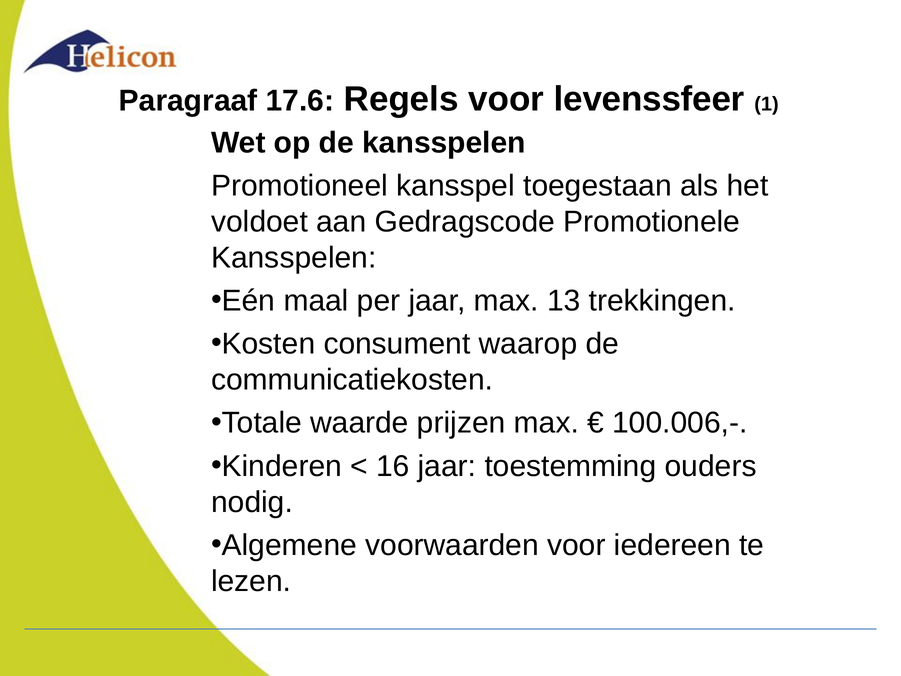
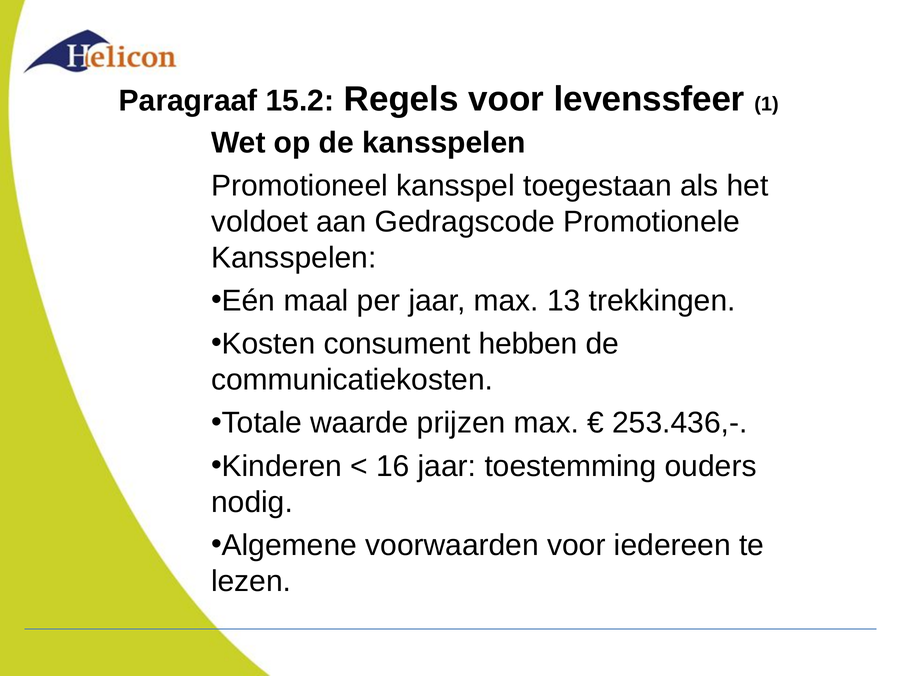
17.6: 17.6 -> 15.2 (300, 101)
waarop: waarop -> hebben (528, 344)
100.006,-: 100.006,- -> 253.436,- (680, 423)
